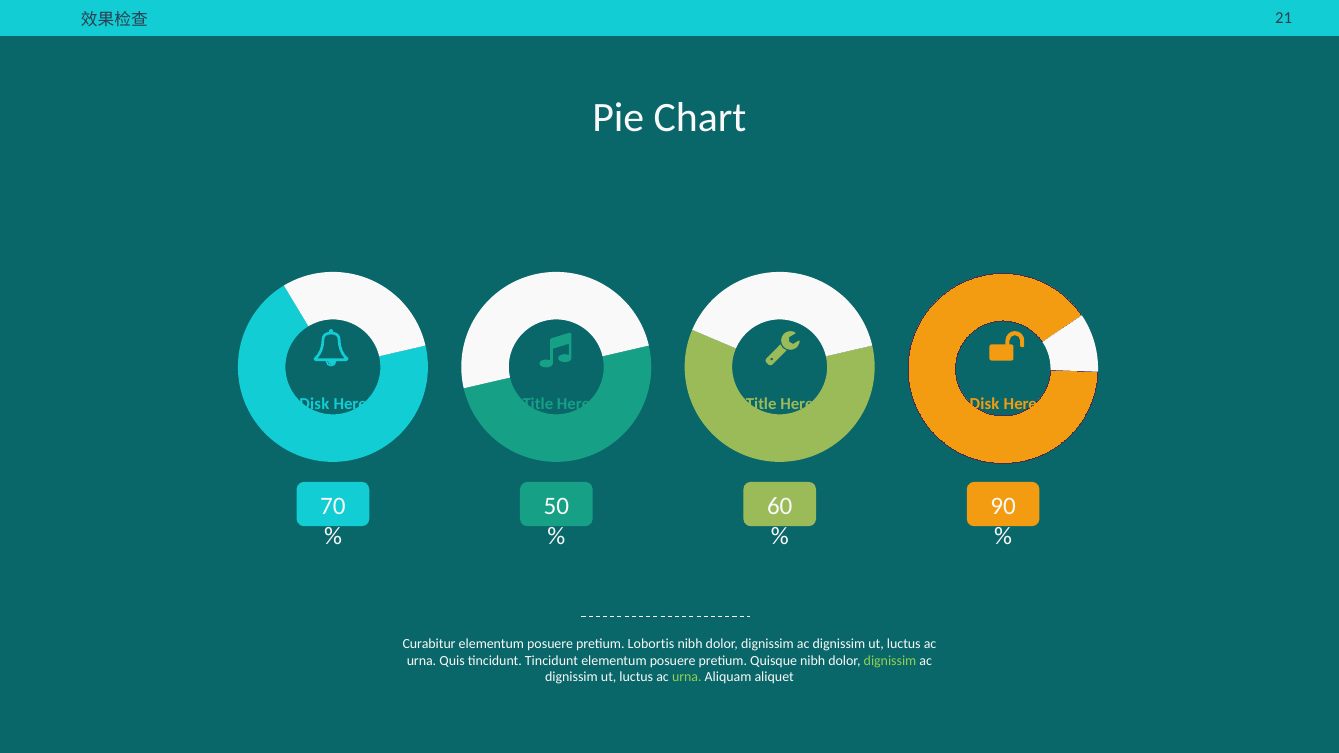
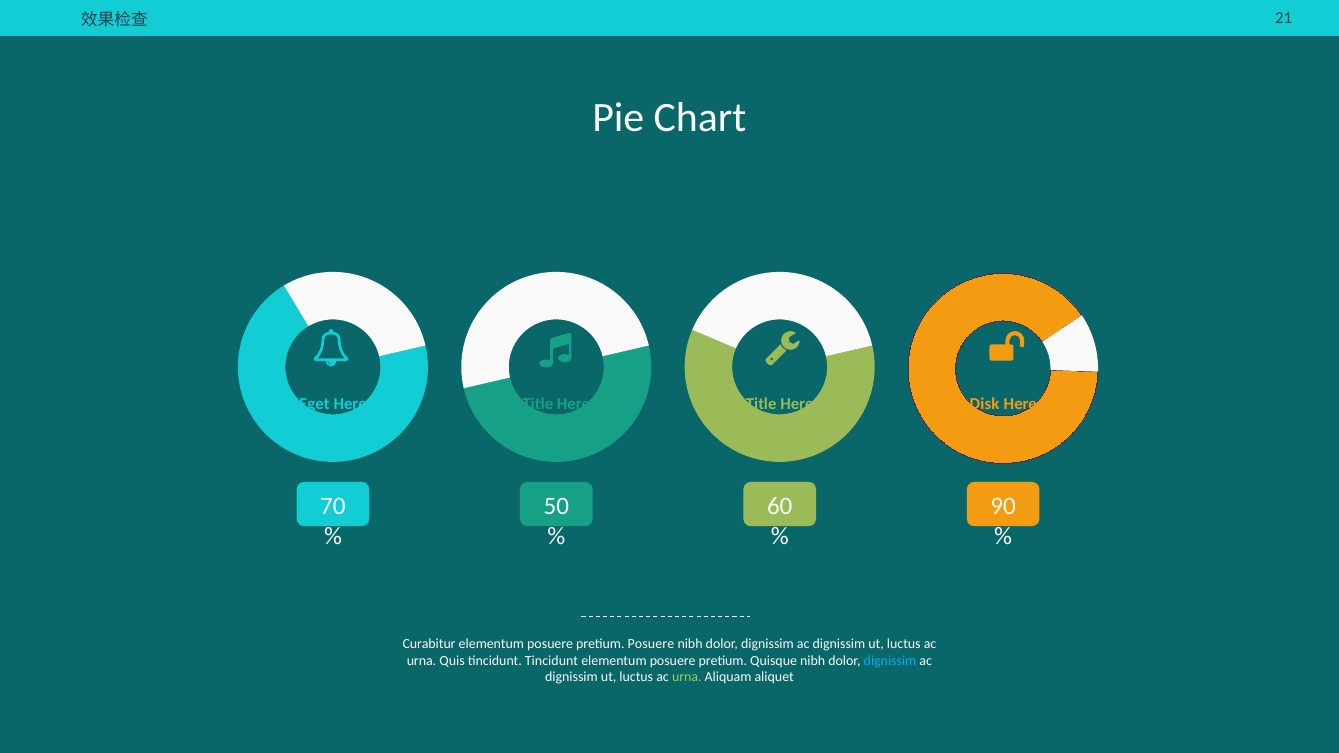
Disk: Disk -> Eget (314, 404)
pretium Lobortis: Lobortis -> Posuere (651, 644)
dignissim colour: light green -> light blue (890, 661)
